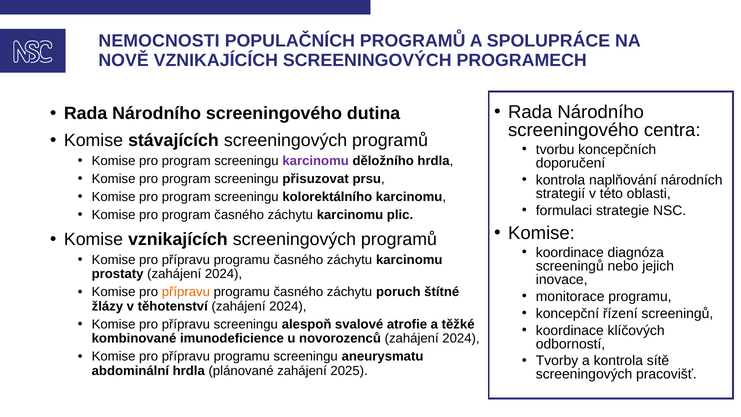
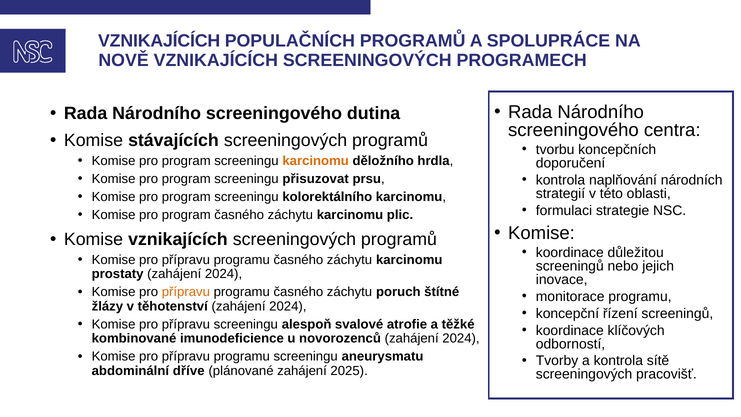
NEMOCNOSTI: NEMOCNOSTI -> VZNIKAJÍCÍCH (159, 41)
karcinomu colour: purple -> orange (316, 161)
diagnóza: diagnóza -> důležitou (636, 252)
abdominální hrdla: hrdla -> dříve (189, 371)
